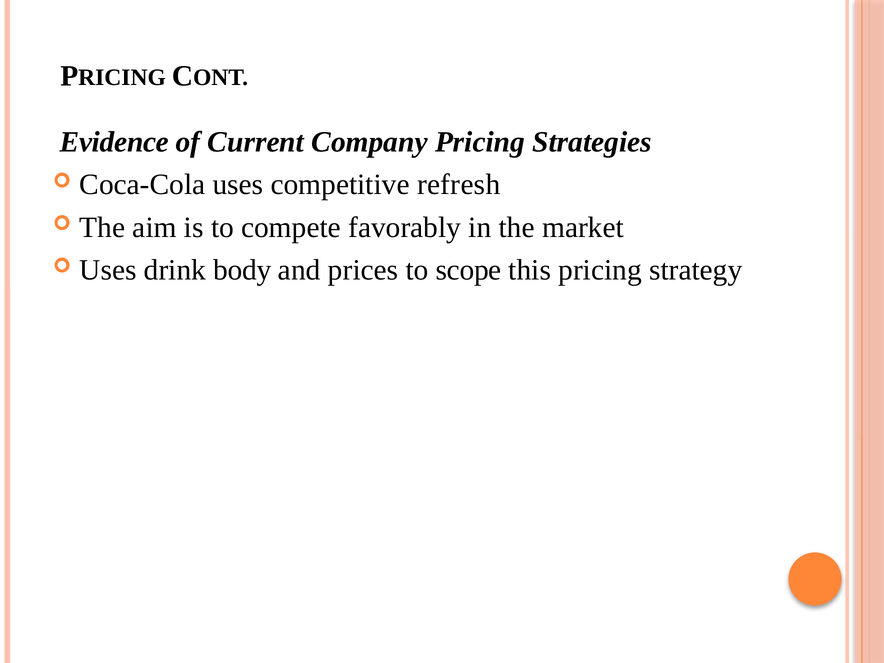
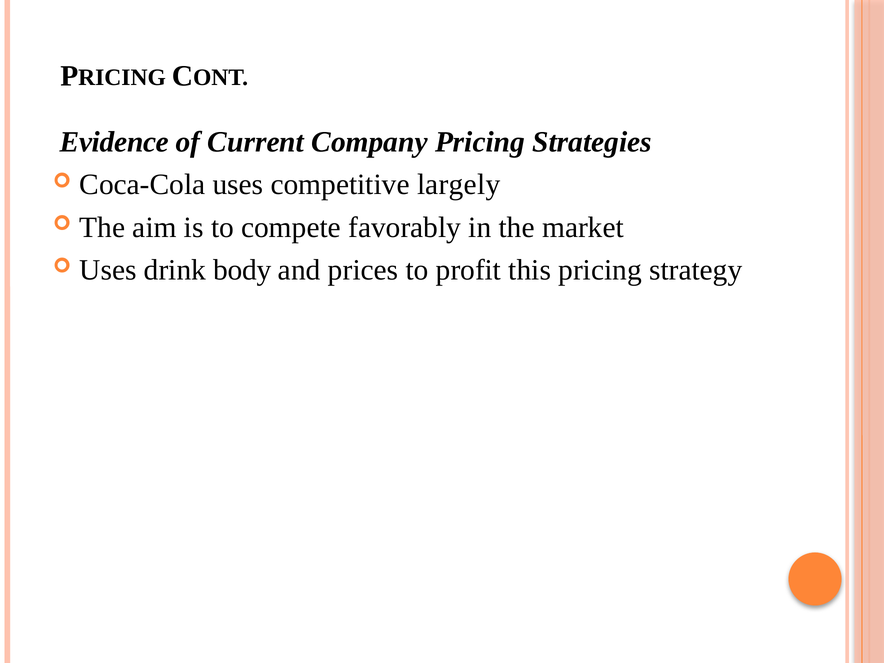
refresh: refresh -> largely (459, 185)
scope: scope -> profit (468, 270)
